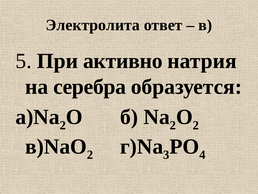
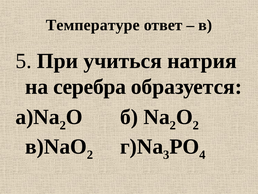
Электролита: Электролита -> Температуре (93, 25)
активно: активно -> учиться (123, 61)
